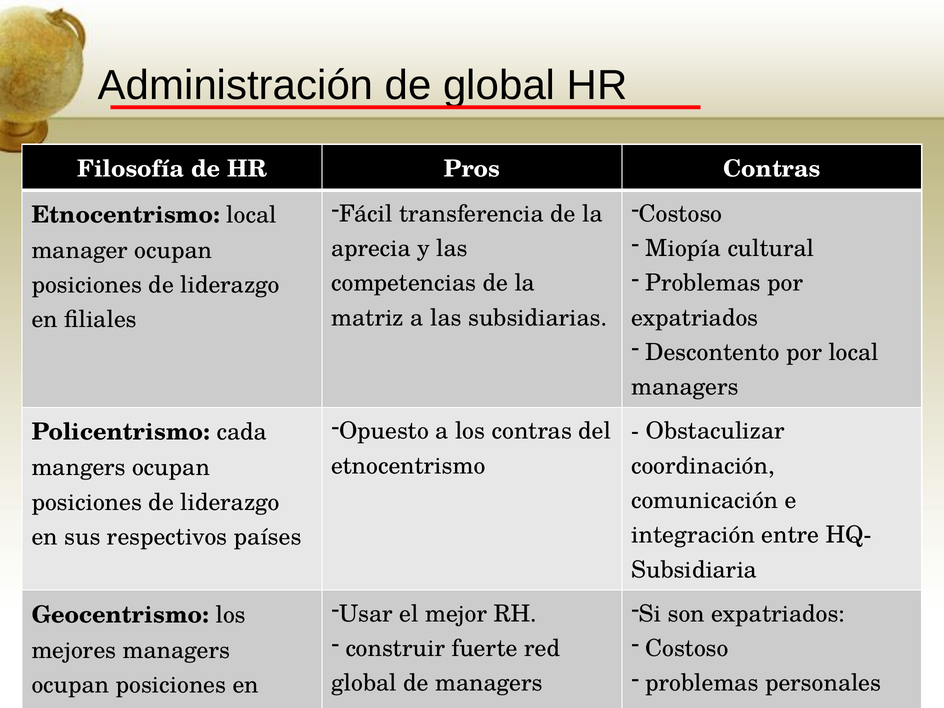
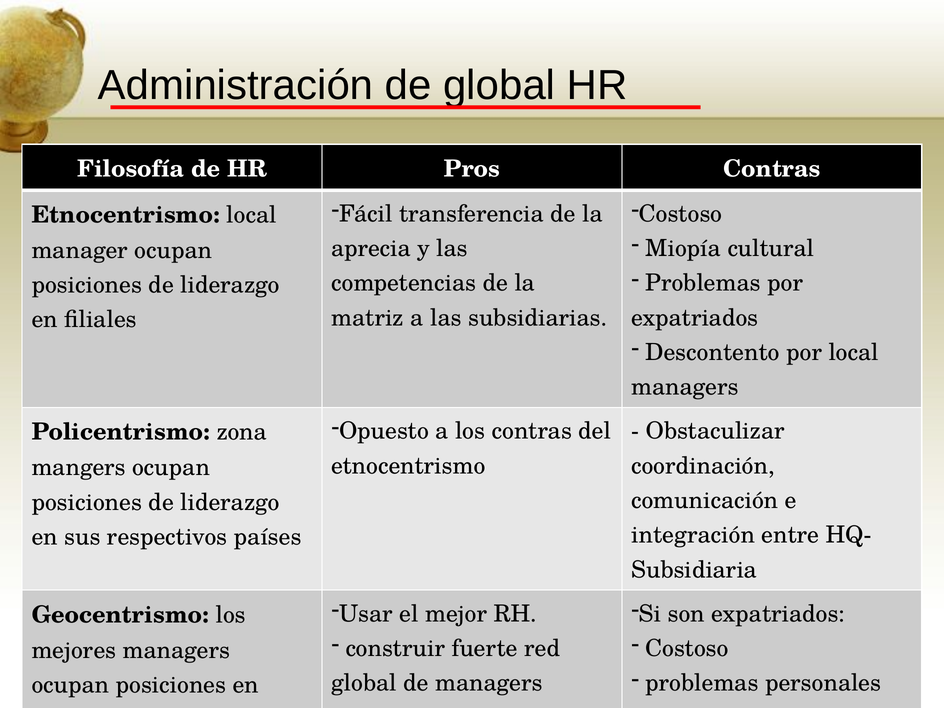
cada: cada -> zona (242, 432)
